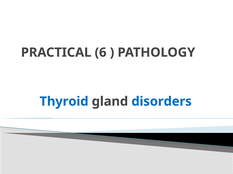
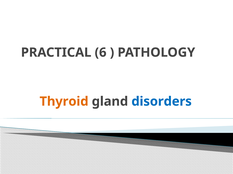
Thyroid colour: blue -> orange (64, 102)
